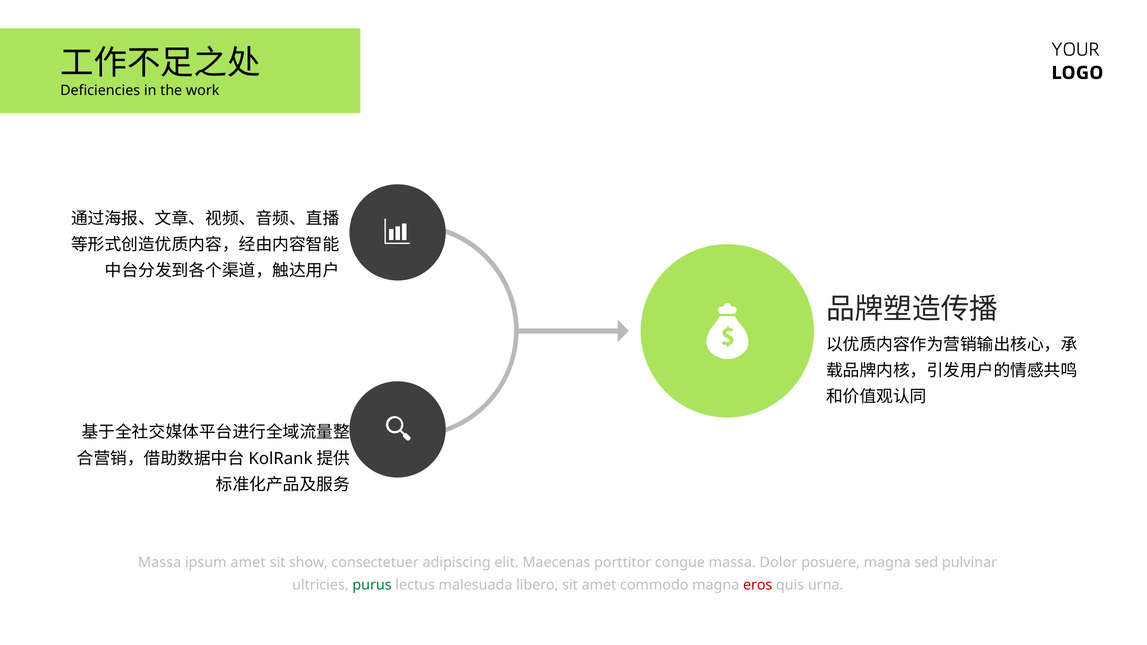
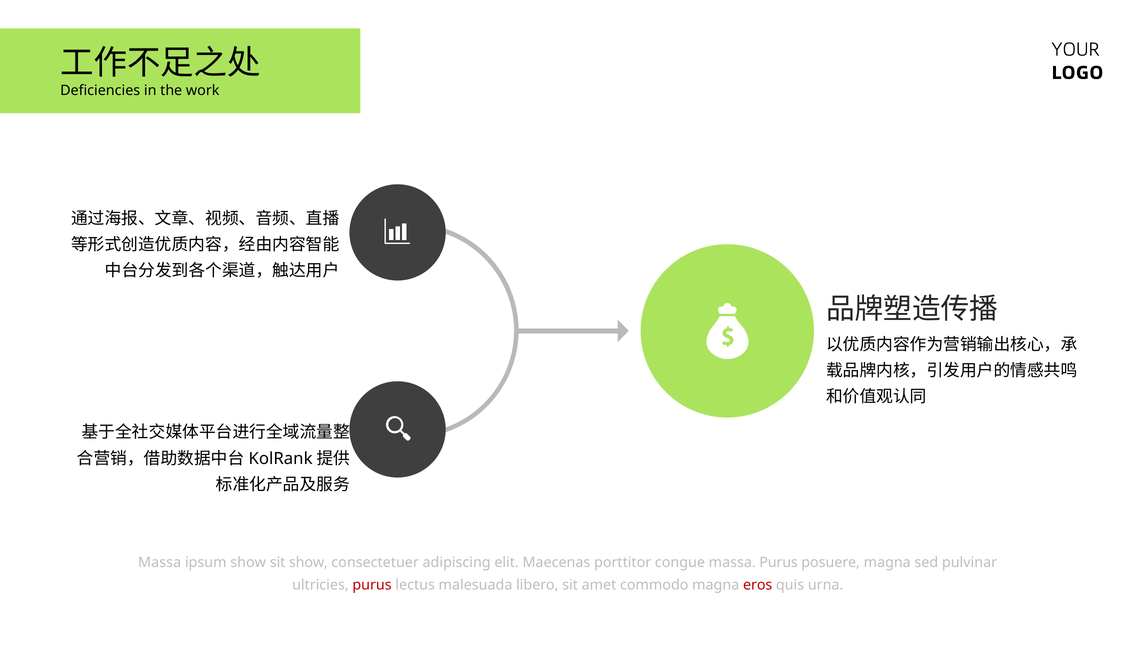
ipsum amet: amet -> show (248, 563)
massa Dolor: Dolor -> Purus (779, 563)
purus colour: green -> red (372, 585)
